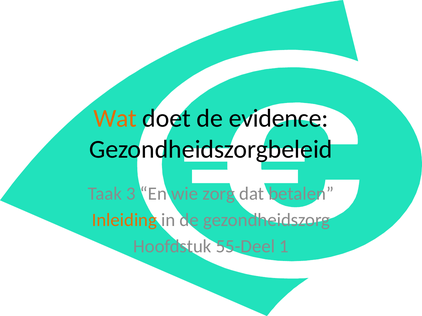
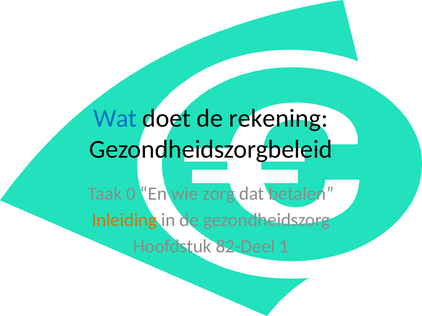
Wat colour: orange -> blue (115, 119)
evidence: evidence -> rekening (278, 119)
3: 3 -> 0 (131, 194)
55-Deel: 55-Deel -> 82-Deel (245, 247)
